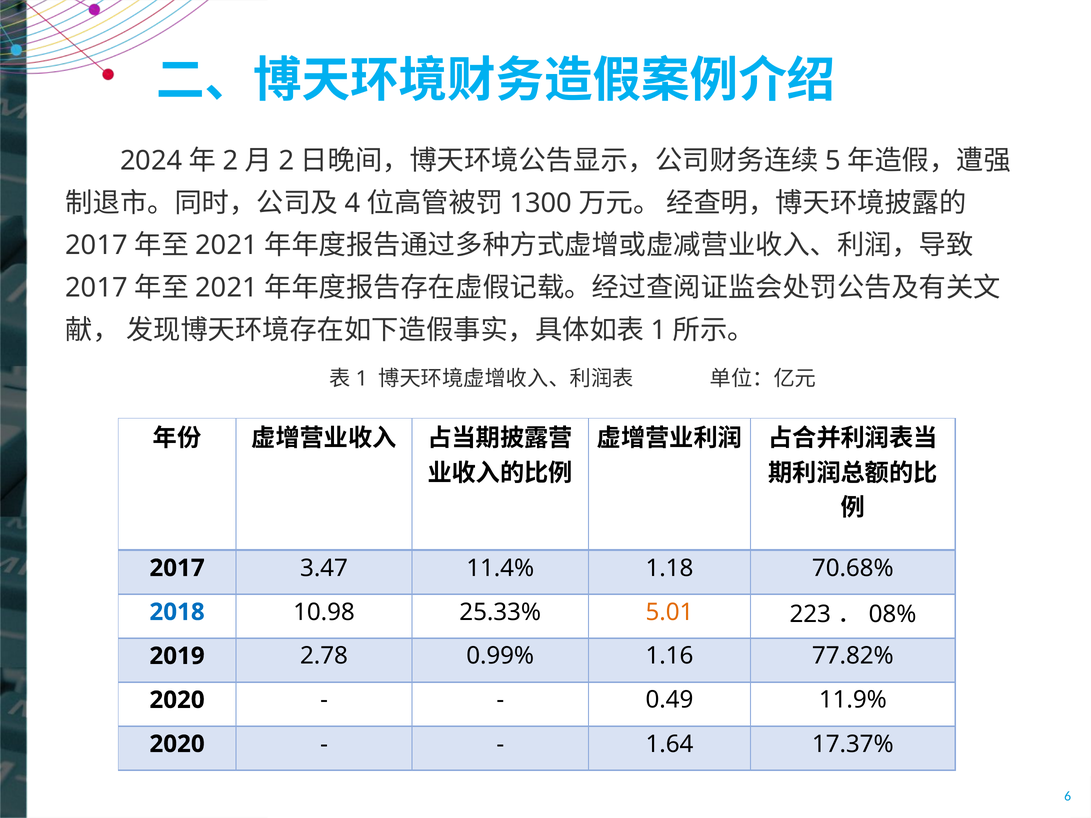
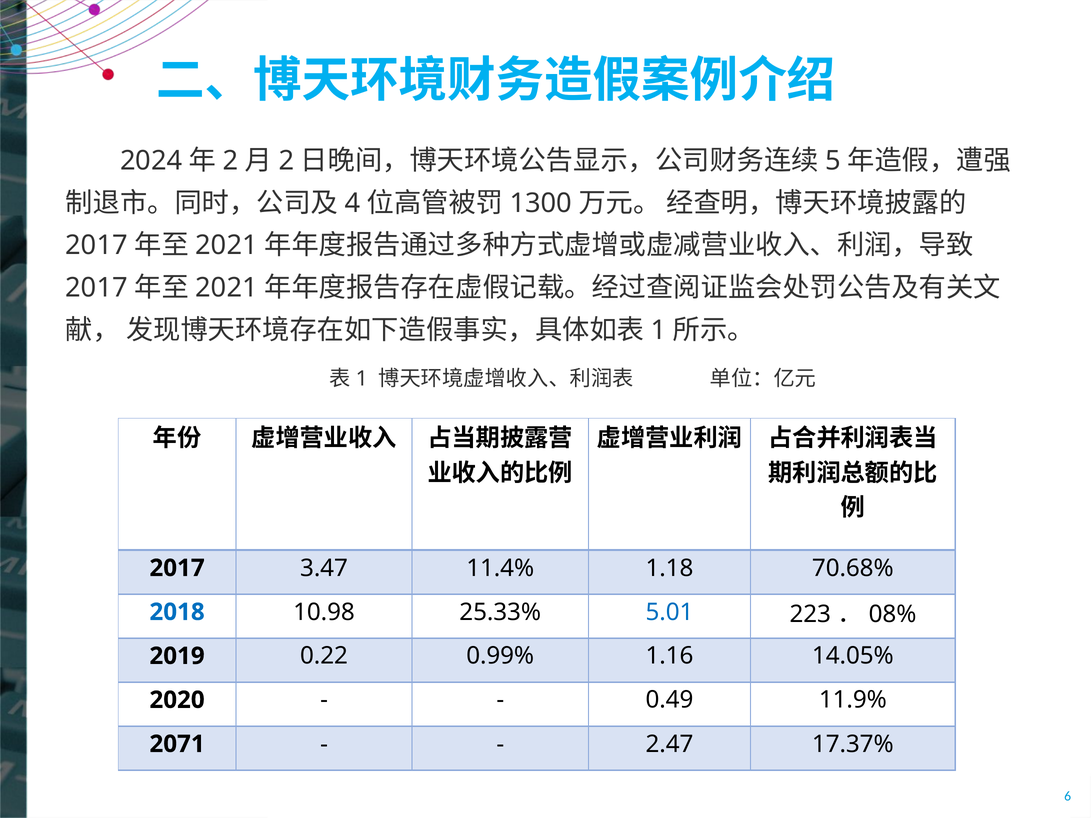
5.01 colour: orange -> blue (669, 612)
2.78: 2.78 -> 0.22 (324, 656)
77.82%: 77.82% -> 14.05% (853, 656)
2020: 2020 -> 2071 (177, 744)
1.64: 1.64 -> 2.47 (669, 744)
